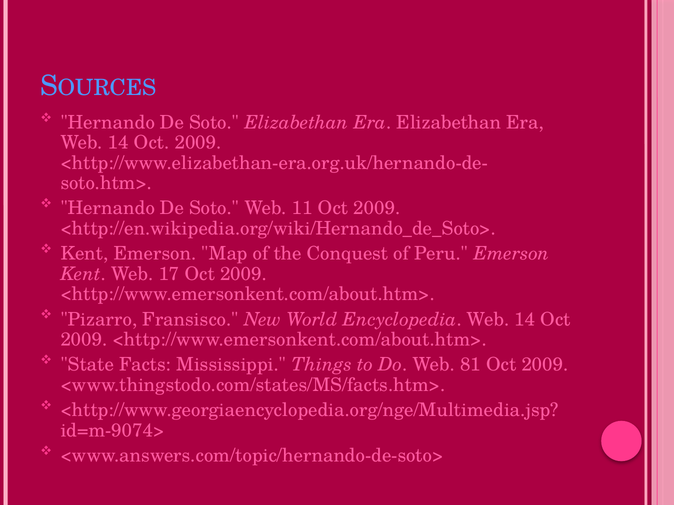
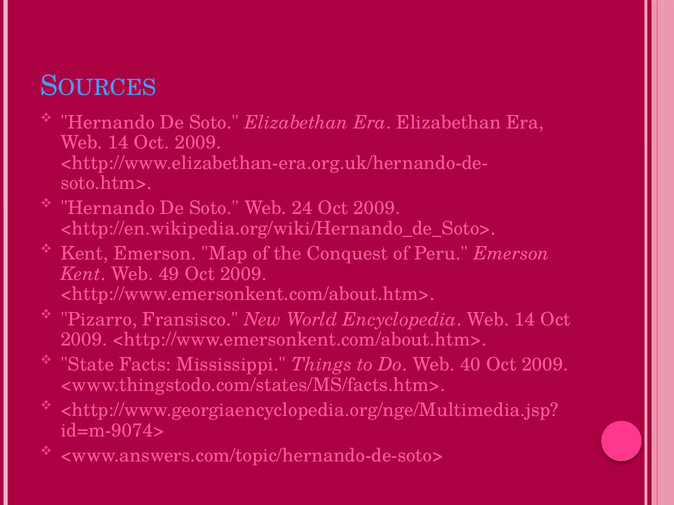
11: 11 -> 24 (302, 209)
17: 17 -> 49 (169, 274)
81: 81 -> 40 (470, 365)
